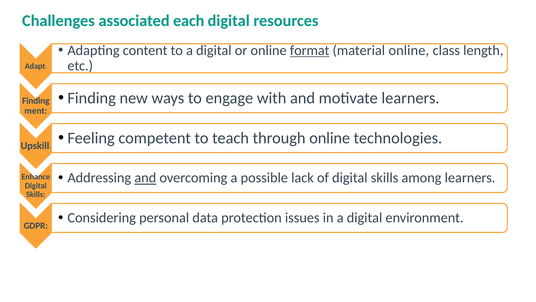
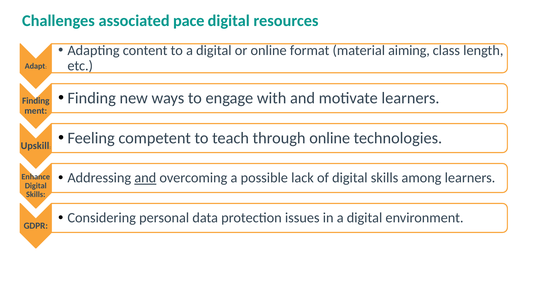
each: each -> pace (189, 21)
format underline: present -> none (310, 50)
material online: online -> aiming (409, 50)
